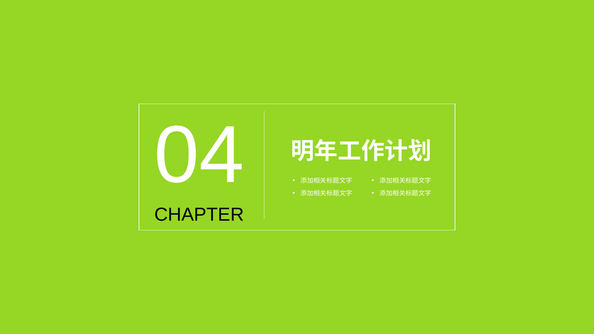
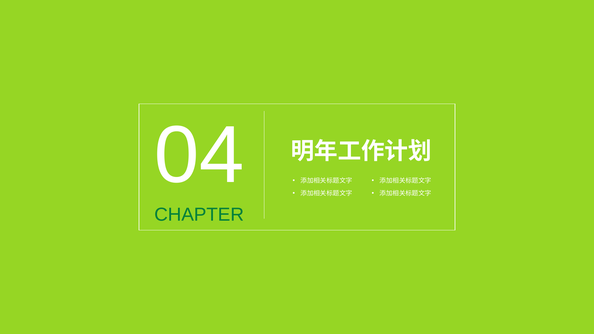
CHAPTER colour: black -> green (199, 215)
